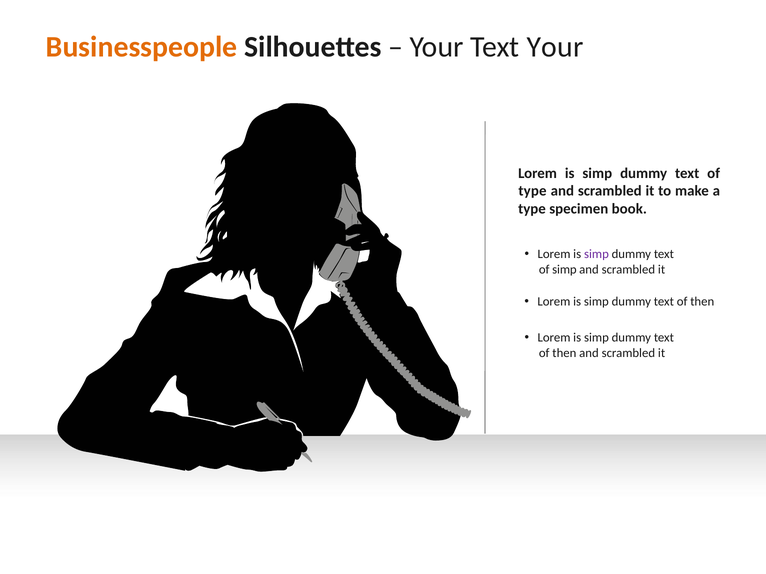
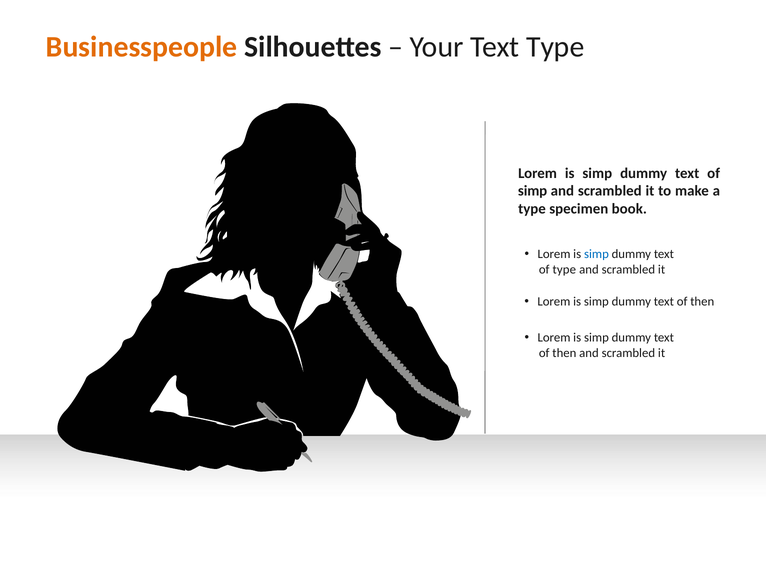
Text Your: Your -> Type (555, 47)
type: type -> simp (533, 191)
simp colour: purple -> blue (596, 254)
of simp: simp -> type (564, 270)
